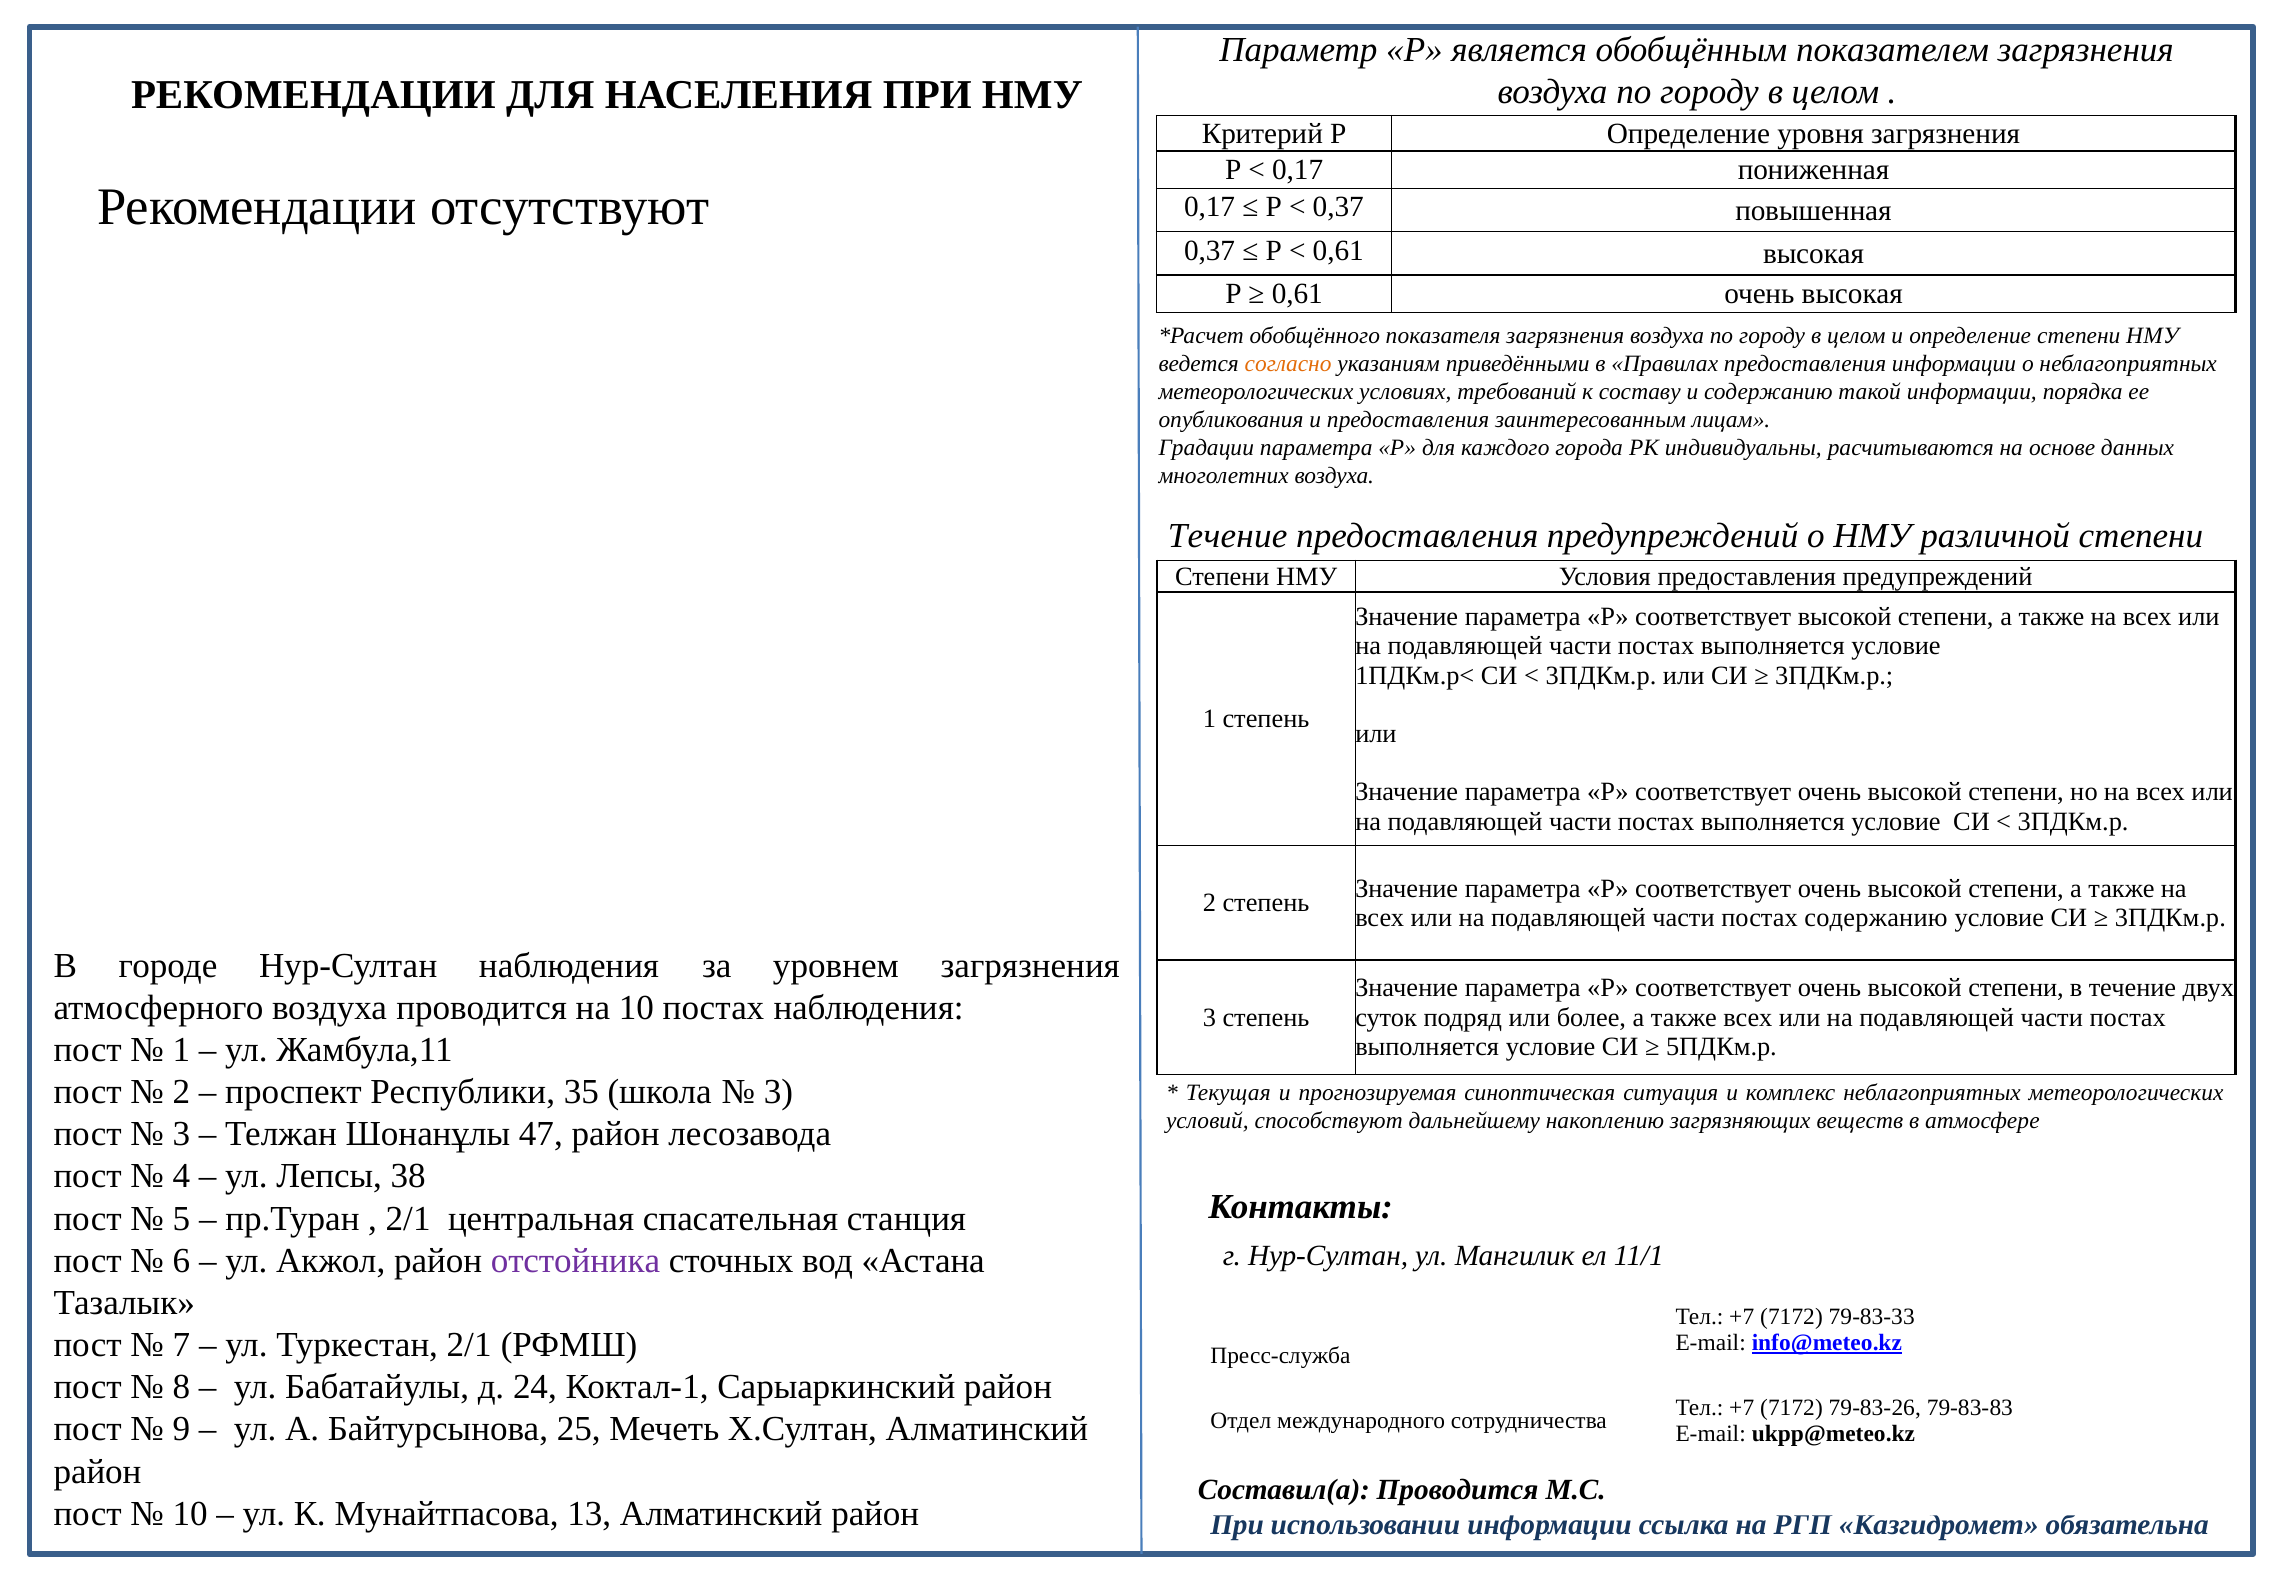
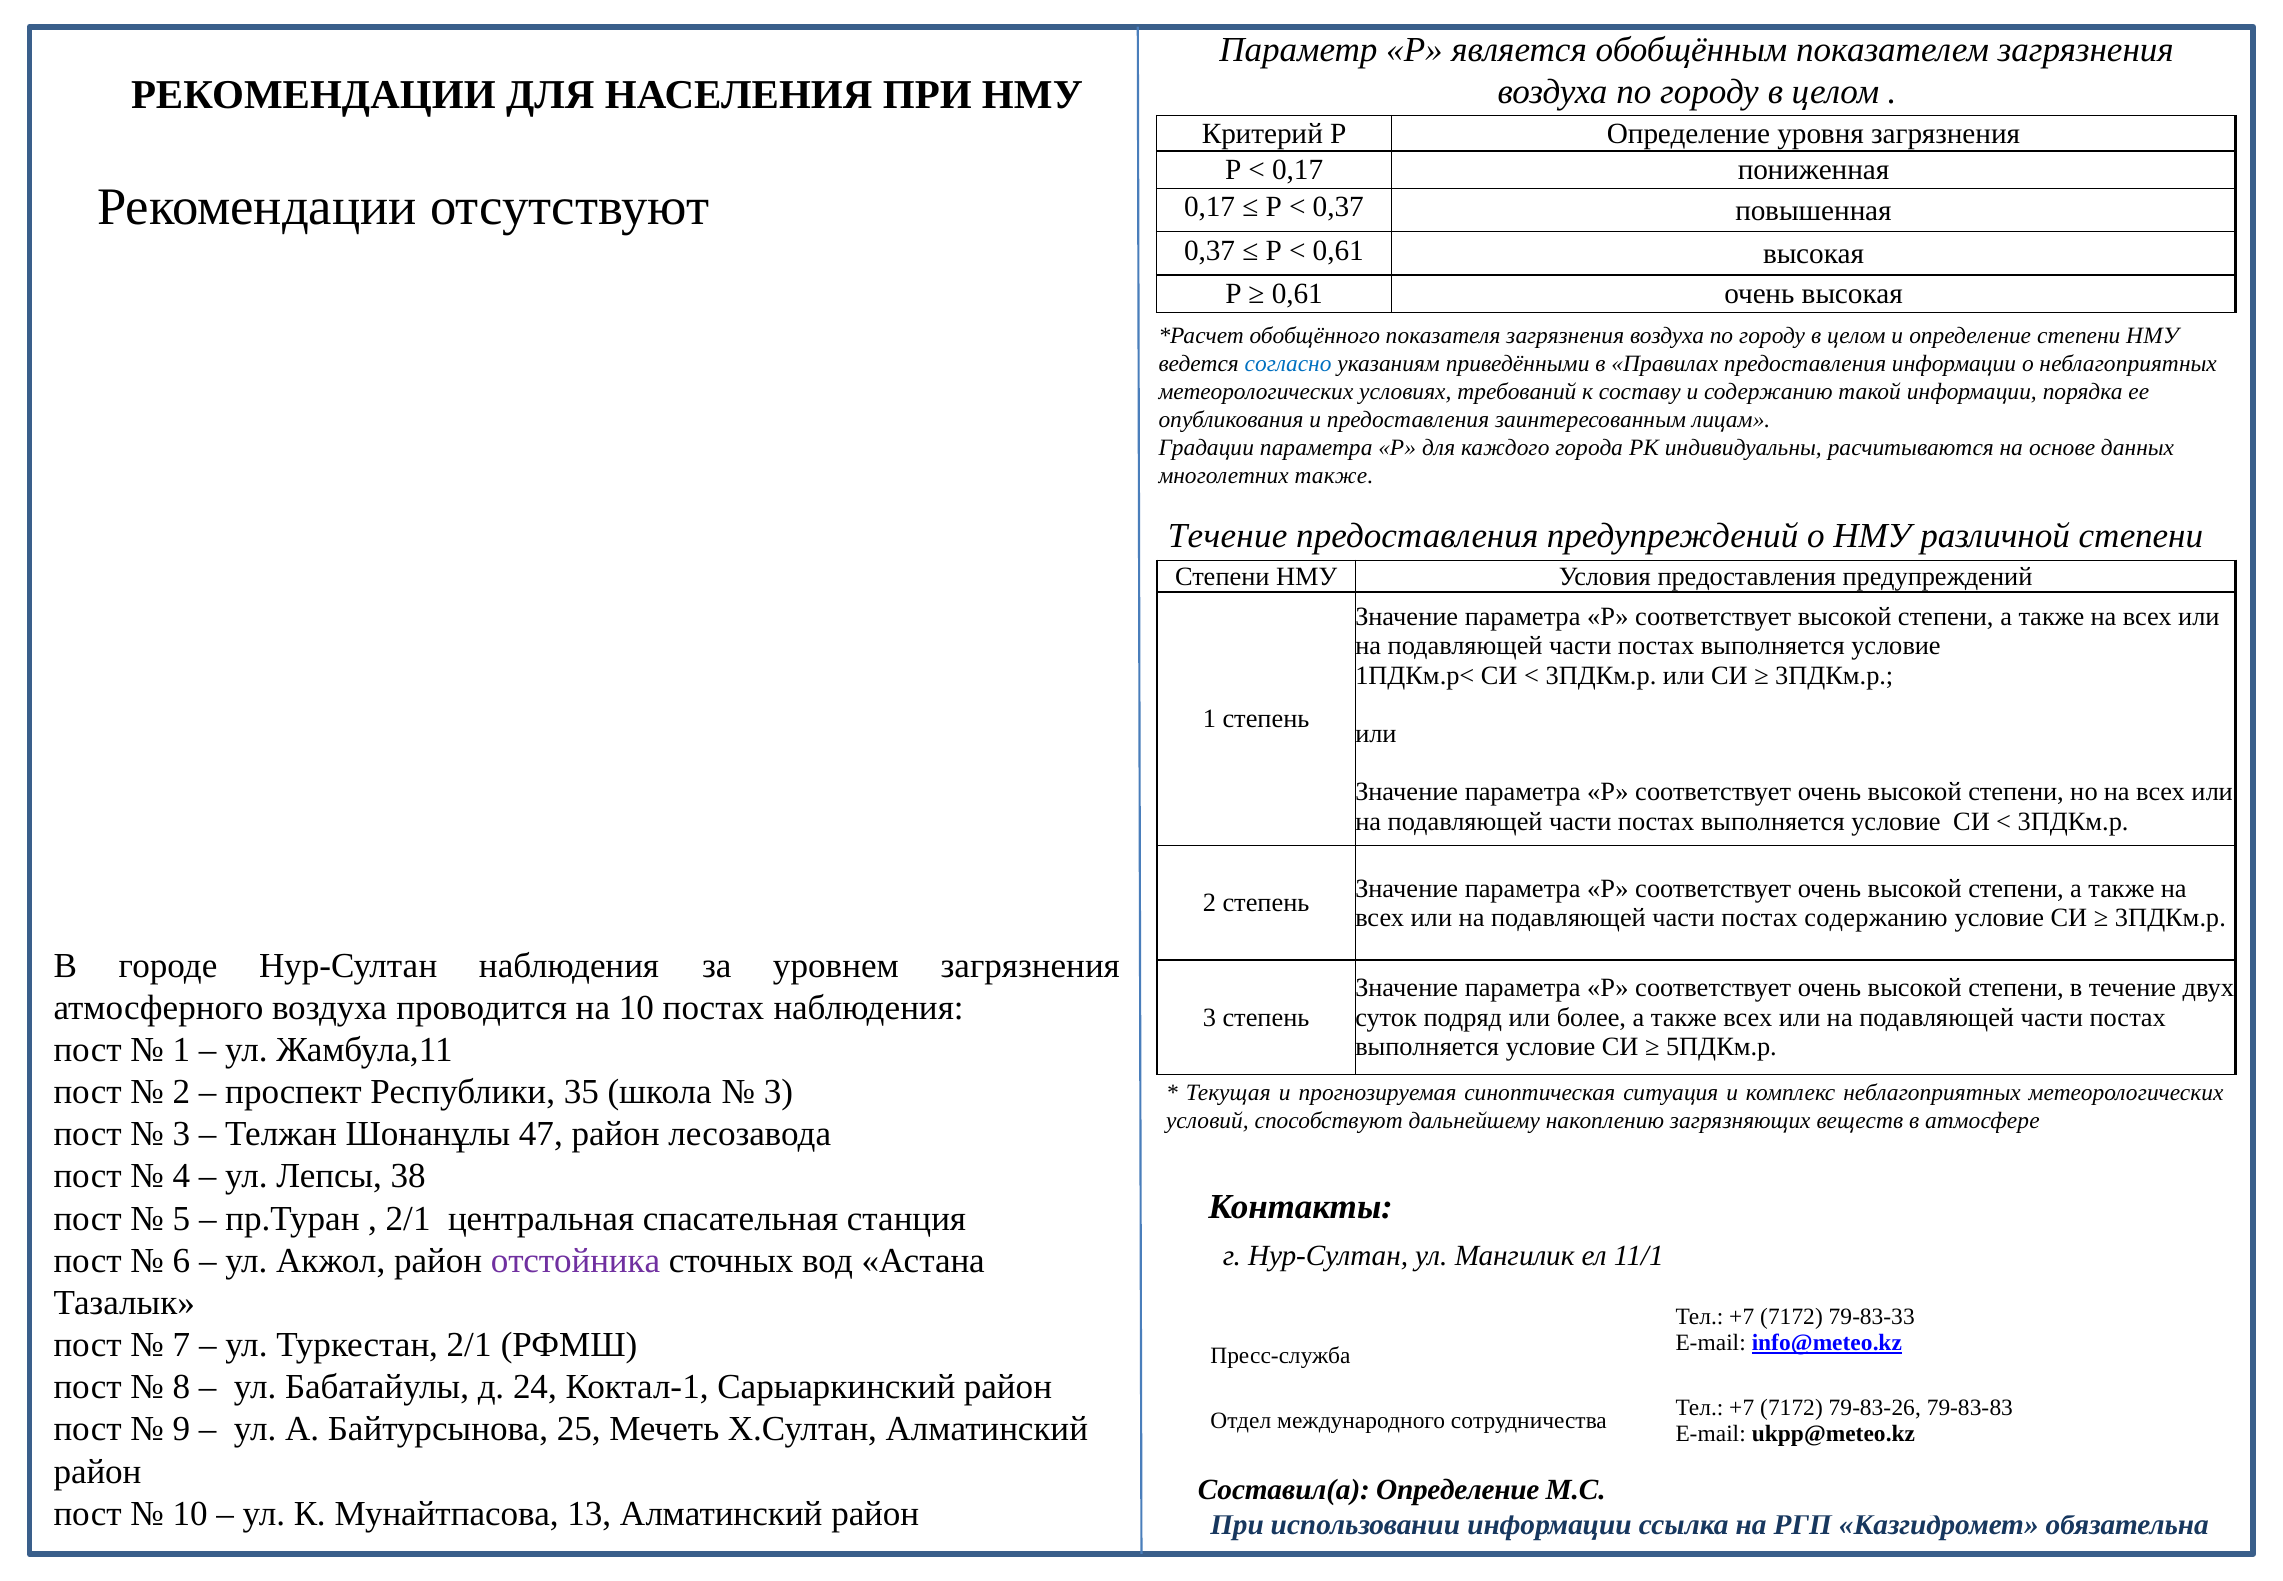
согласно colour: orange -> blue (1288, 364)
многолетних воздуха: воздуха -> также (1334, 476)
Составил(а Проводится: Проводится -> Определение (1458, 1489)
